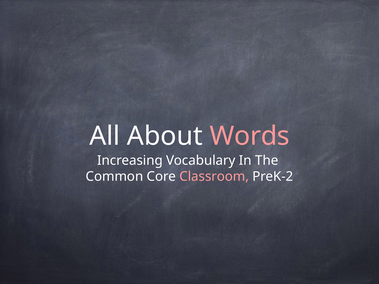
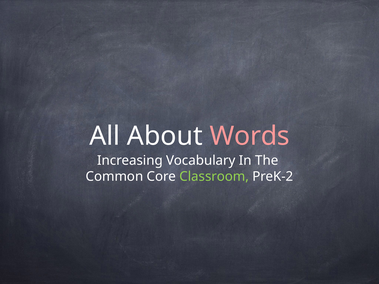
Classroom colour: pink -> light green (214, 177)
